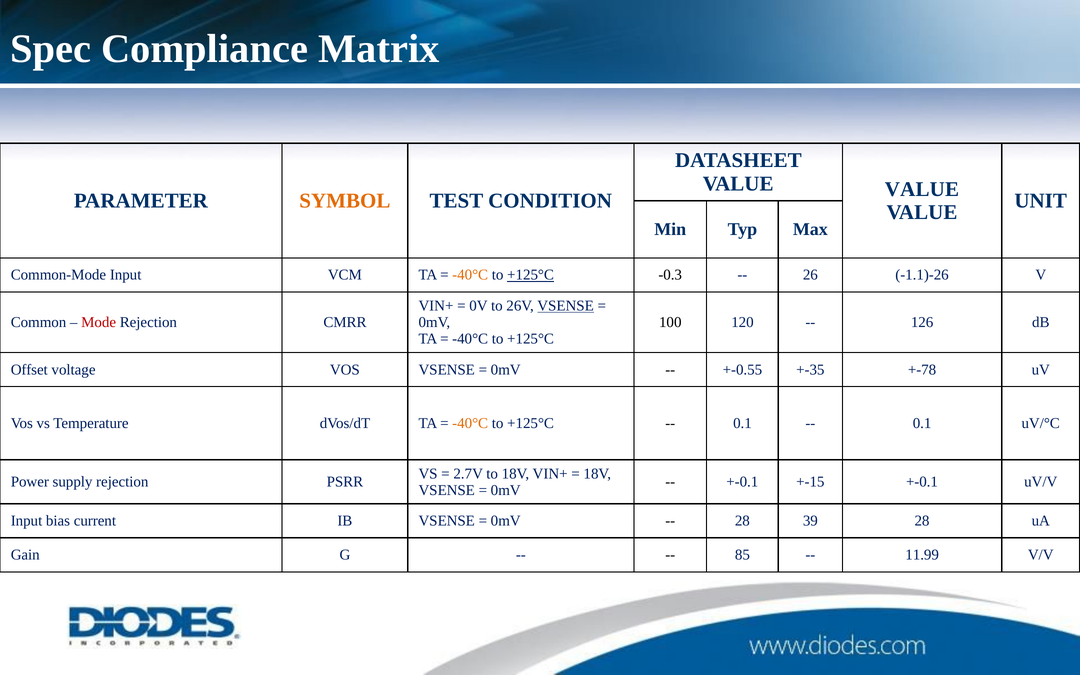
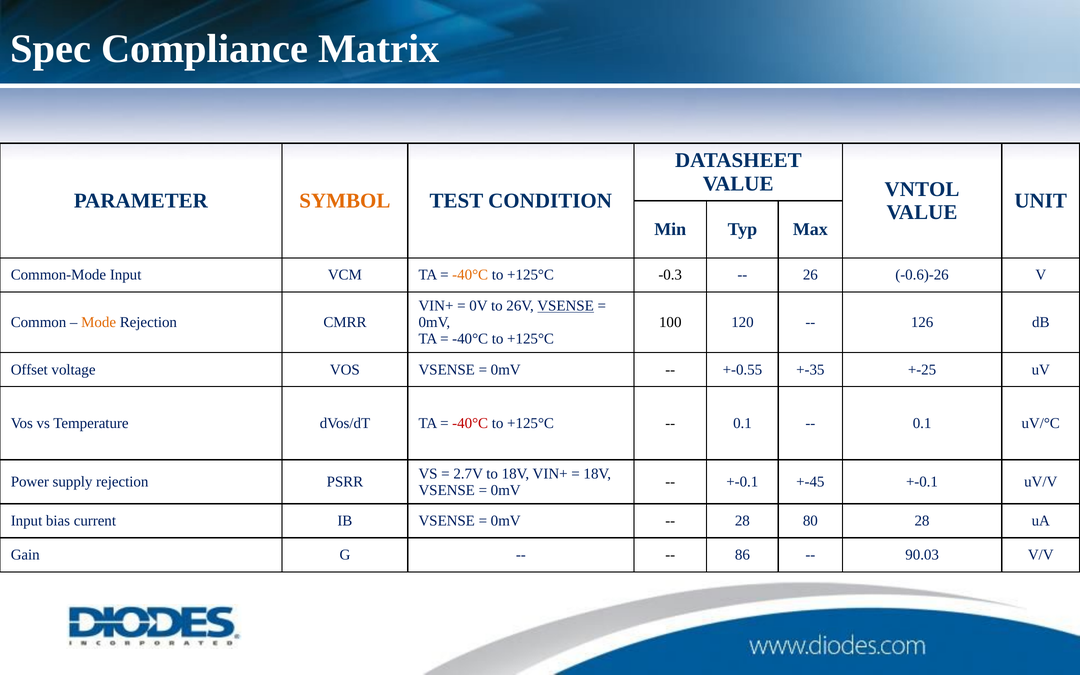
VALUE: VALUE -> VNTOL (922, 189)
+125°C underline: present -> none (531, 275)
-1.1)-26: -1.1)-26 -> -0.6)-26 (922, 275)
Mode colour: red -> orange (99, 322)
+-78: +-78 -> +-25 (922, 370)
-40°C colour: orange -> red (470, 423)
+-15: +-15 -> +-45 (810, 482)
39: 39 -> 80 (810, 521)
85: 85 -> 86 (742, 555)
11.99: 11.99 -> 90.03 (922, 555)
